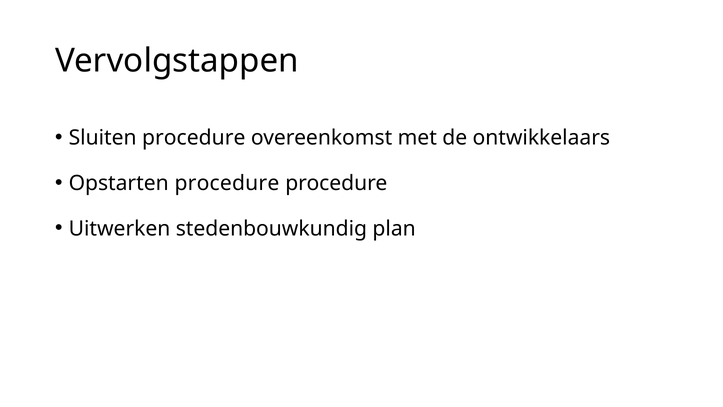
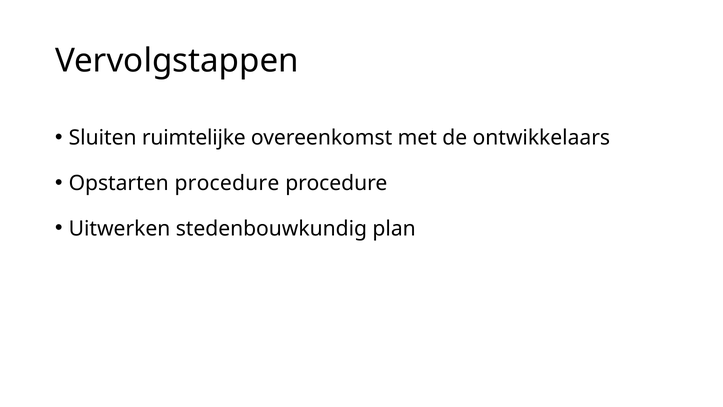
Sluiten procedure: procedure -> ruimtelijke (194, 138)
